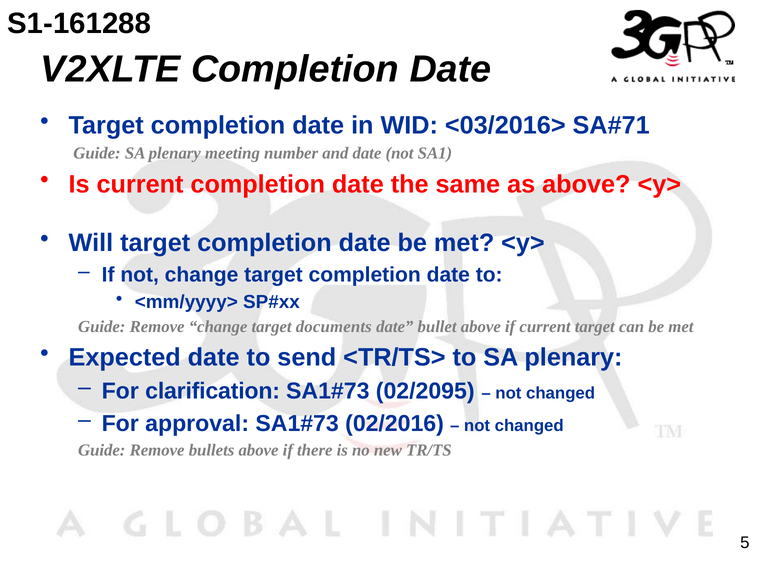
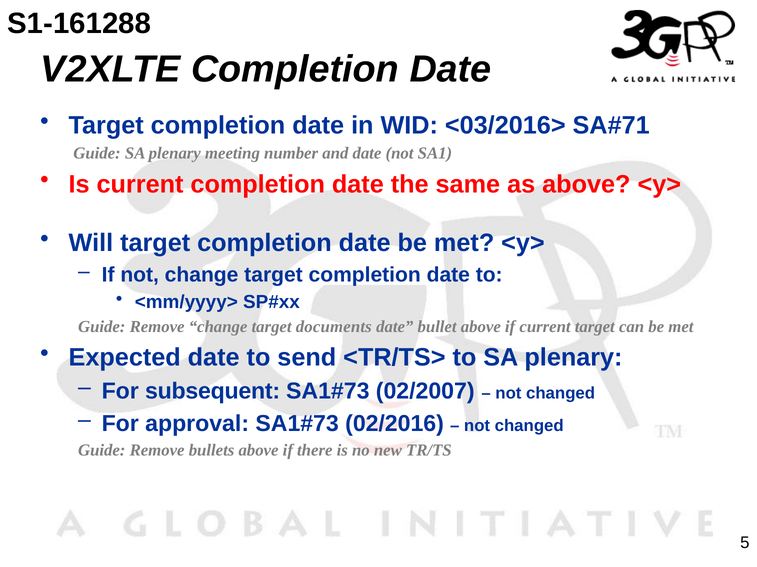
clarification: clarification -> subsequent (213, 392)
02/2095: 02/2095 -> 02/2007 (425, 392)
